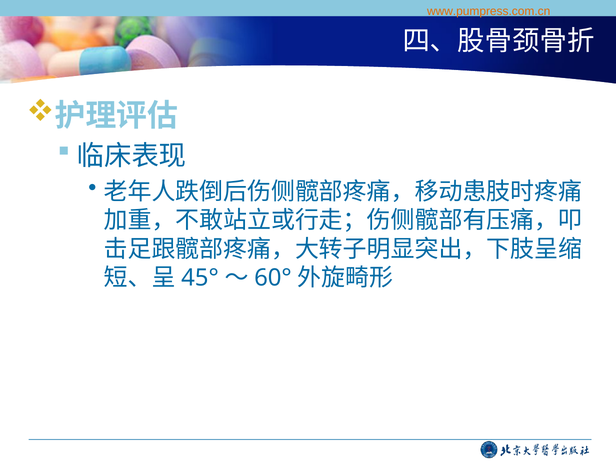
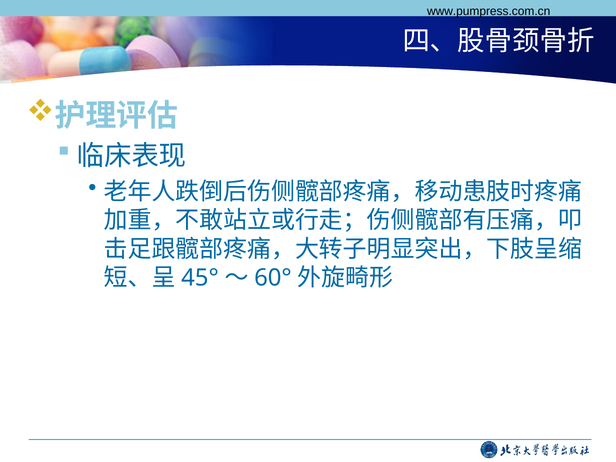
www.pumpress.com.cn colour: orange -> black (489, 11)
